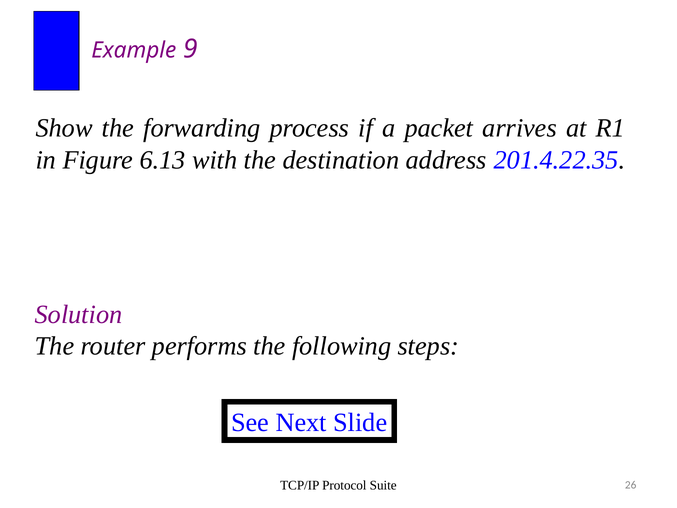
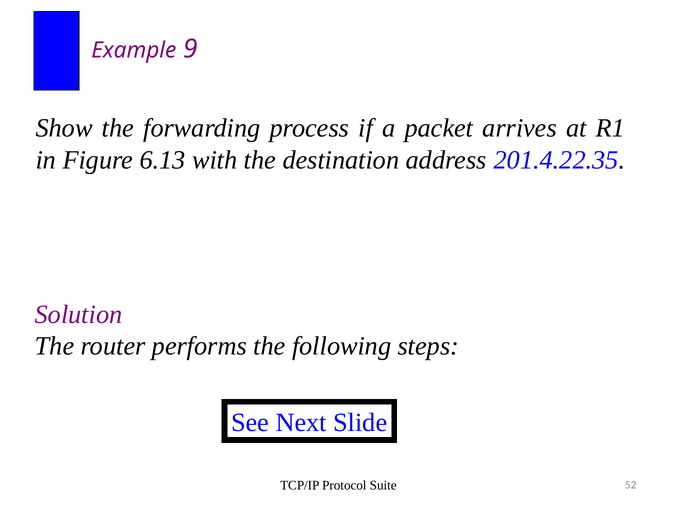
26: 26 -> 52 (631, 485)
